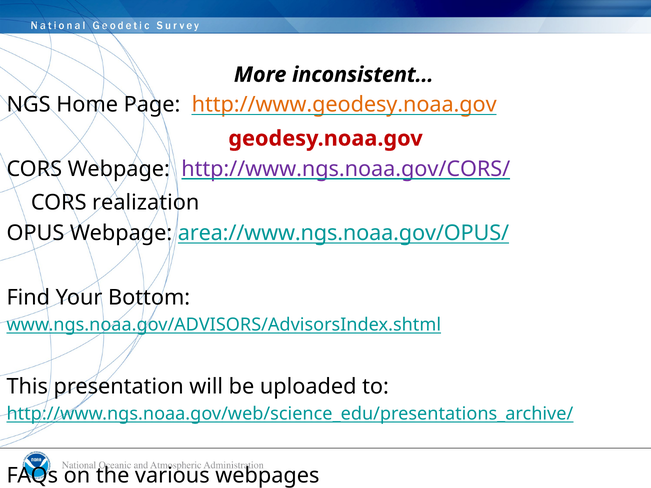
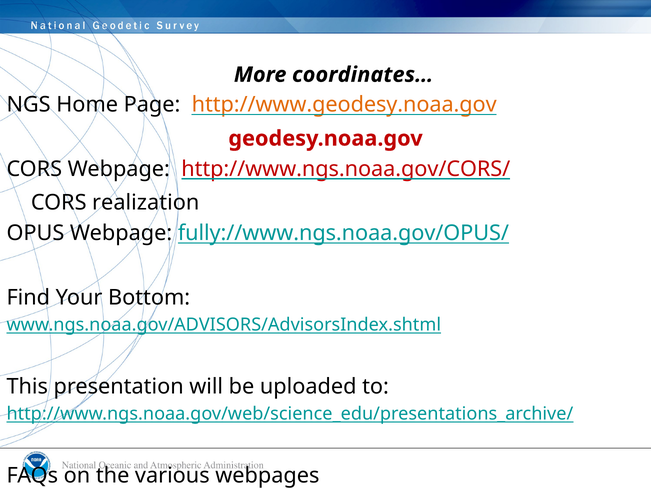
inconsistent…: inconsistent… -> coordinates… (363, 75)
http://www.ngs.noaa.gov/CORS/ colour: purple -> red (346, 169)
area://www.ngs.noaa.gov/OPUS/: area://www.ngs.noaa.gov/OPUS/ -> fully://www.ngs.noaa.gov/OPUS/ (343, 233)
